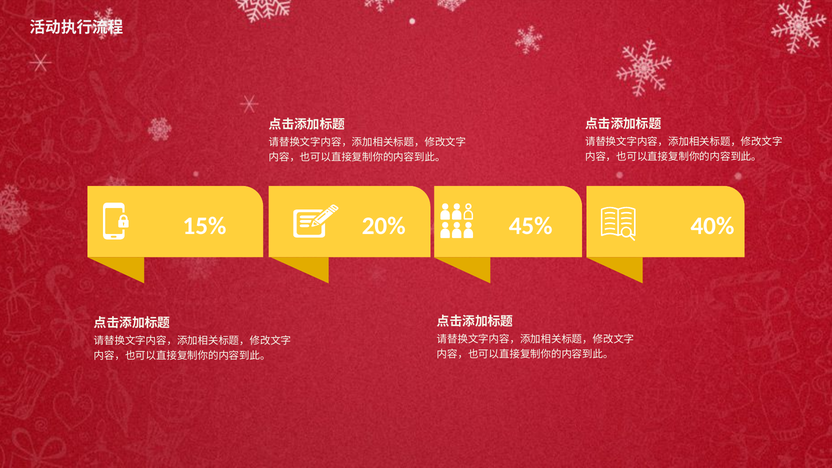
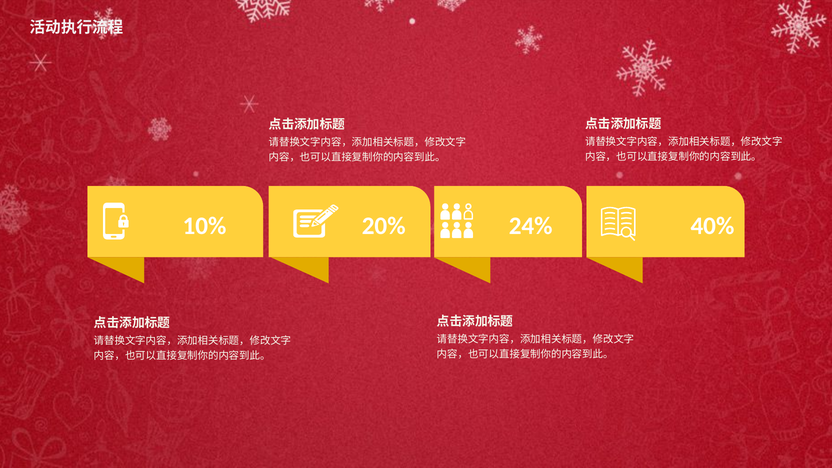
15%: 15% -> 10% (204, 226)
45%: 45% -> 24% (531, 226)
